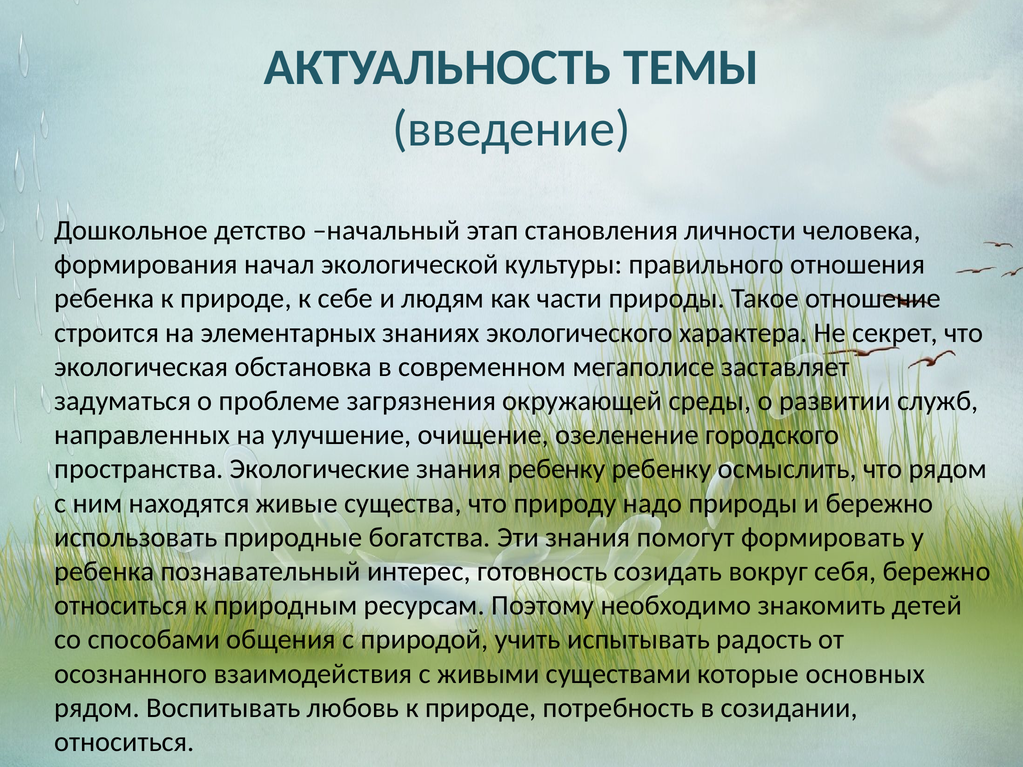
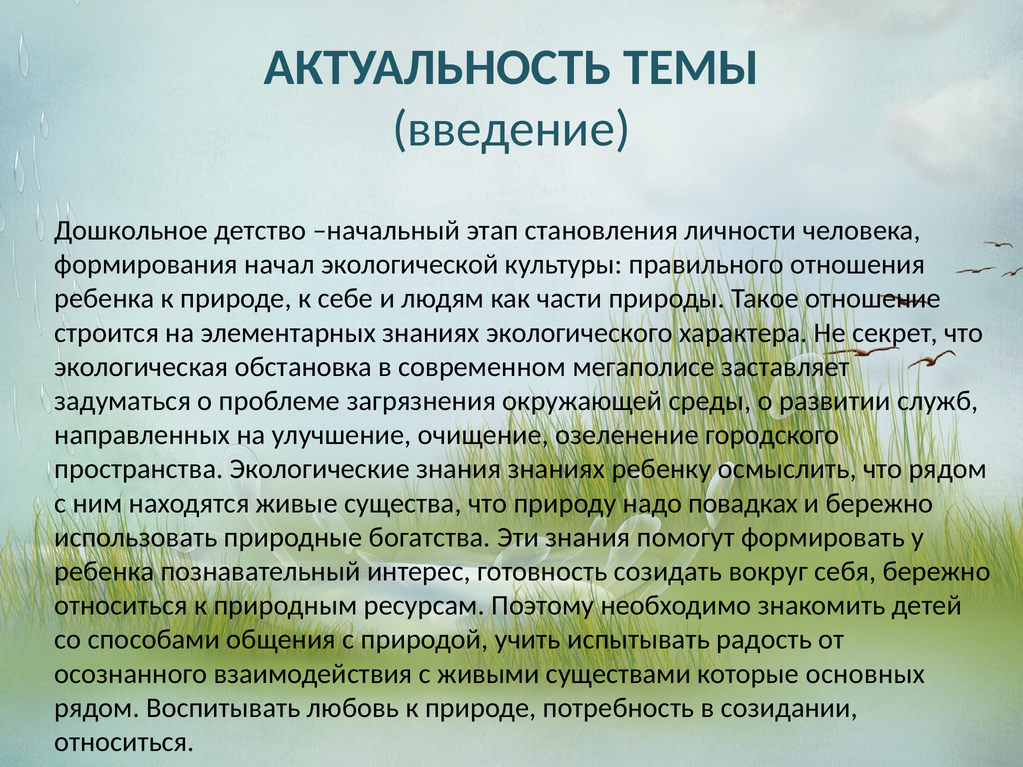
знания ребенку: ребенку -> знаниях (556, 469)
надо природы: природы -> повадках (743, 503)
